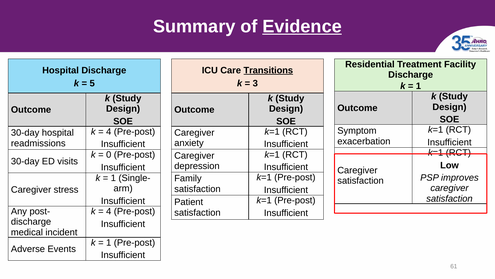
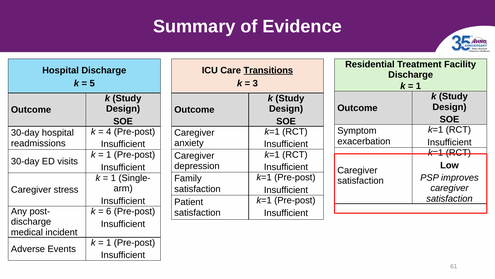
Evidence underline: present -> none (302, 26)
0: 0 -> 1 (109, 155)
4: 4 -> 6 (109, 211)
